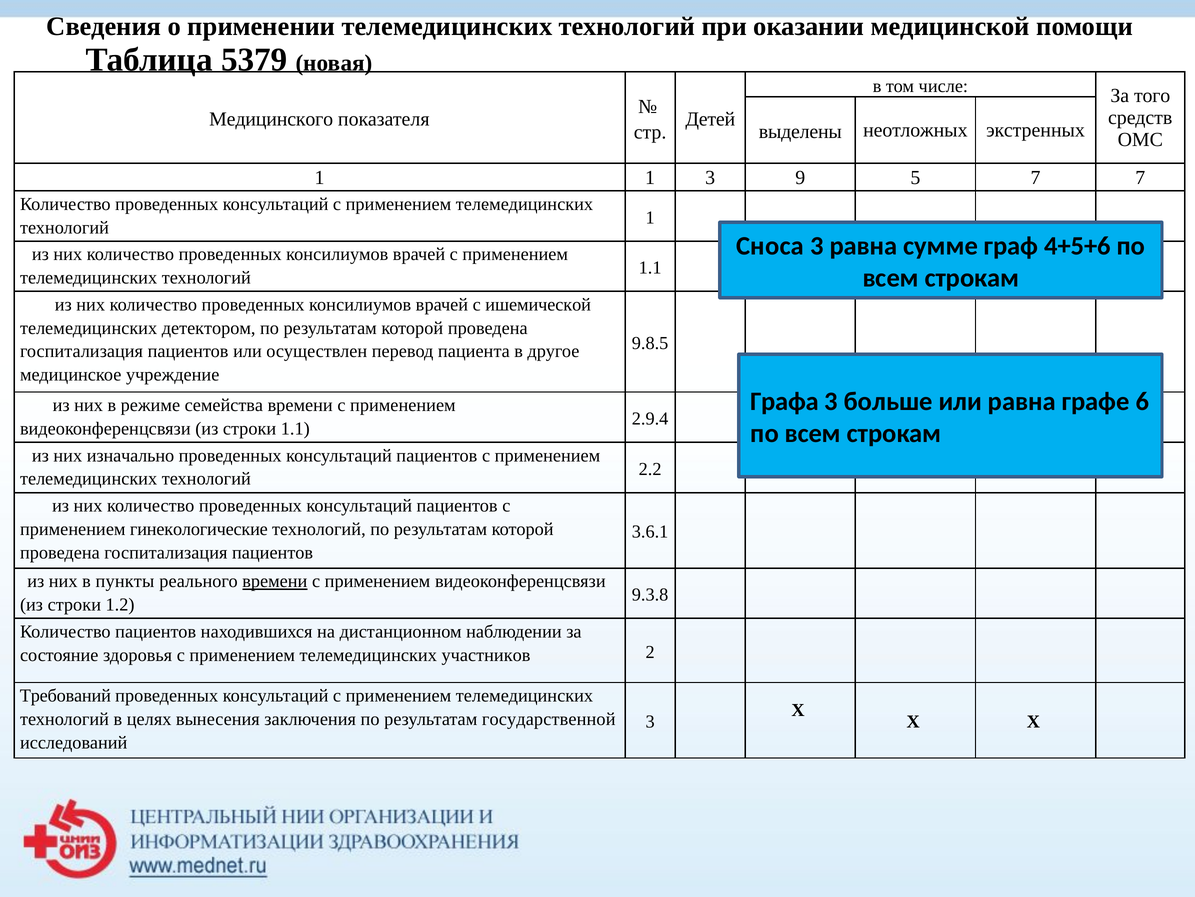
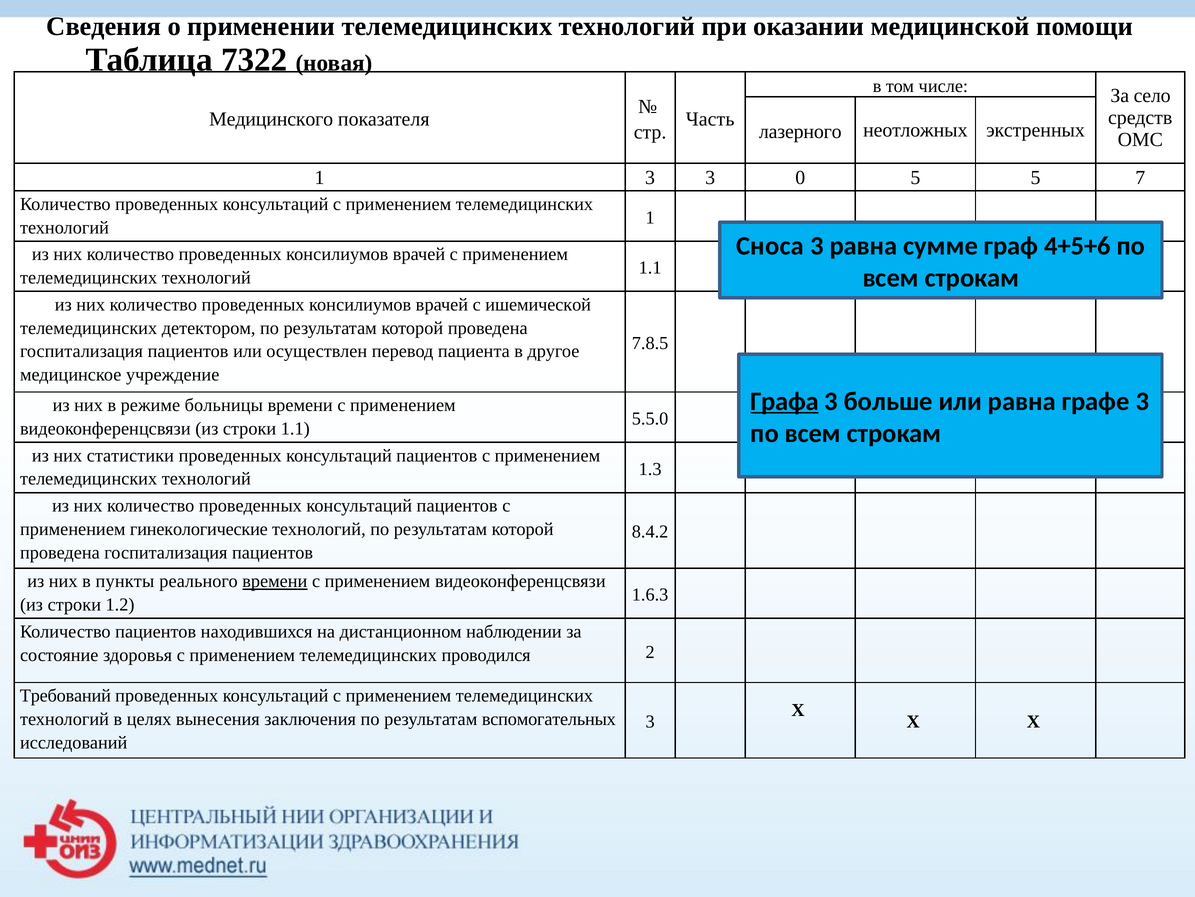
5379: 5379 -> 7322 (254, 60)
того: того -> село (1152, 95)
Детей: Детей -> Часть (710, 119)
выделены: выделены -> лазерного (800, 132)
1 1: 1 -> 3 (650, 178)
9: 9 -> 0 (800, 178)
5 7: 7 -> 5 (1036, 178)
9.8.5: 9.8.5 -> 7.8.5 (650, 343)
Графа underline: none -> present (785, 401)
графе 6: 6 -> 3 (1142, 401)
семейства: семейства -> больницы (224, 405)
2.9.4: 2.9.4 -> 5.5.0 (650, 418)
изначально: изначально -> статистики (130, 455)
2.2: 2.2 -> 1.3 (650, 469)
3.6.1: 3.6.1 -> 8.4.2 (650, 531)
9.3.8: 9.3.8 -> 1.6.3 (650, 594)
участников: участников -> проводился (486, 654)
государственной: государственной -> вспомогательных (549, 719)
